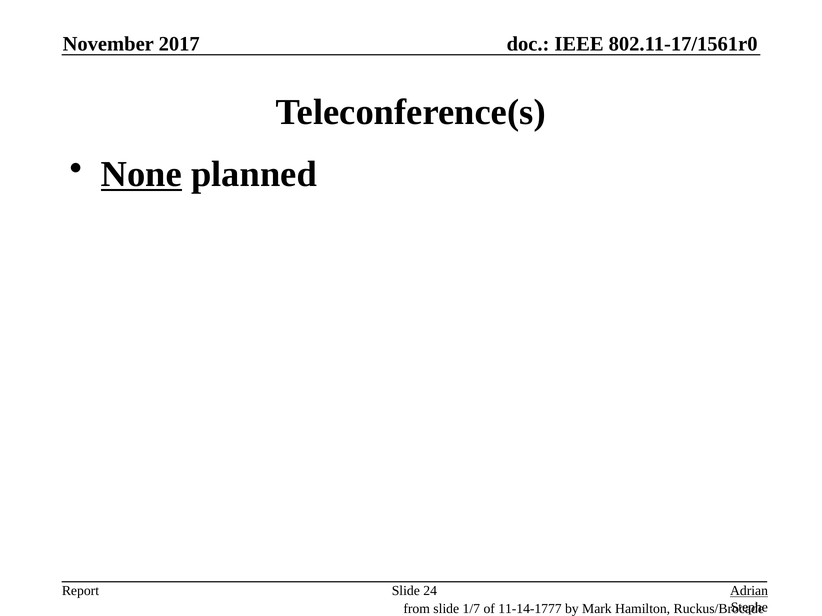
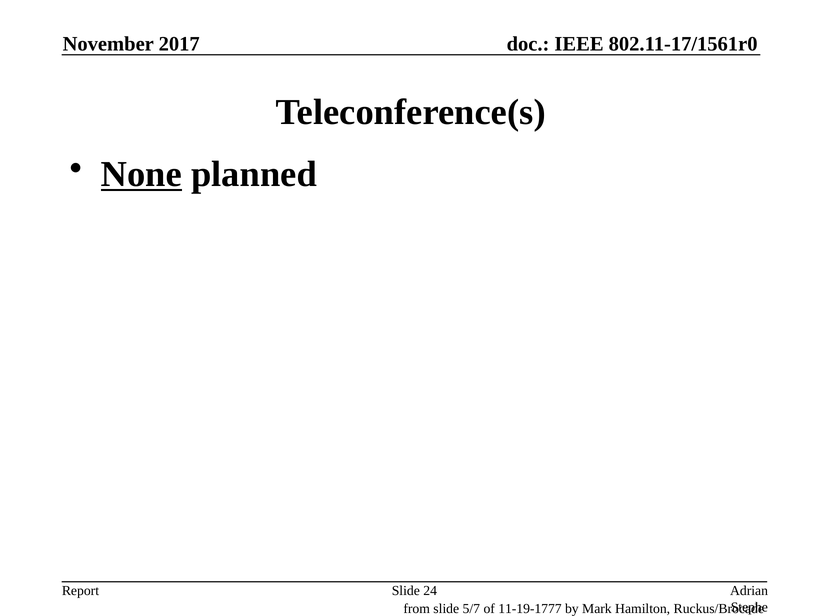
Adrian underline: present -> none (749, 591)
1/7: 1/7 -> 5/7 (471, 609)
11-14-1777: 11-14-1777 -> 11-19-1777 (530, 609)
